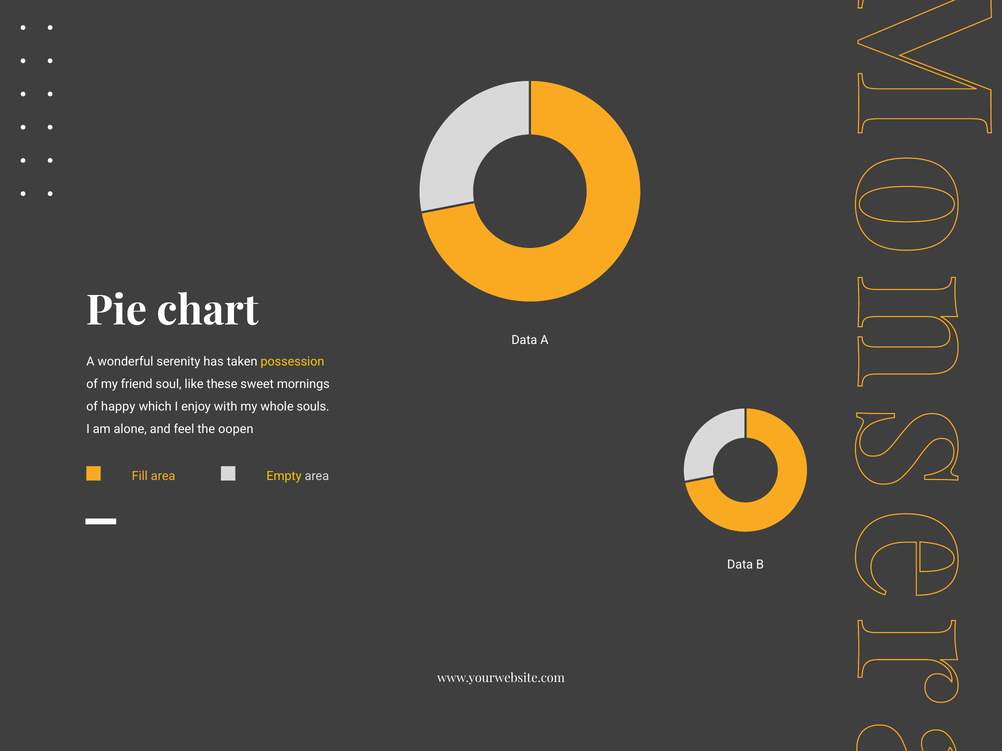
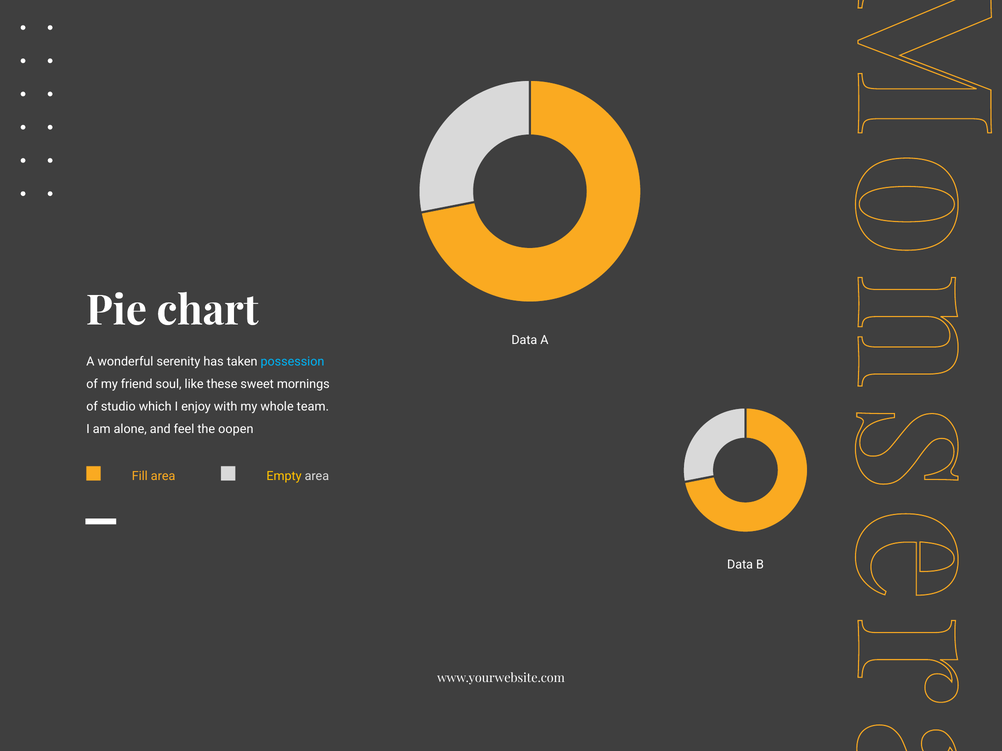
possession colour: yellow -> light blue (292, 362)
happy: happy -> studio (118, 407)
souls: souls -> team (313, 407)
